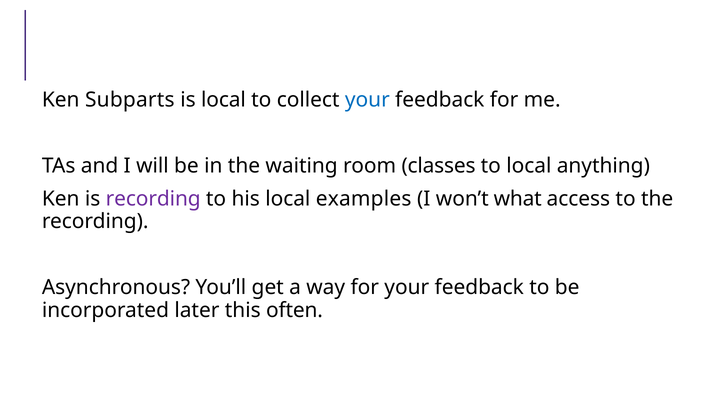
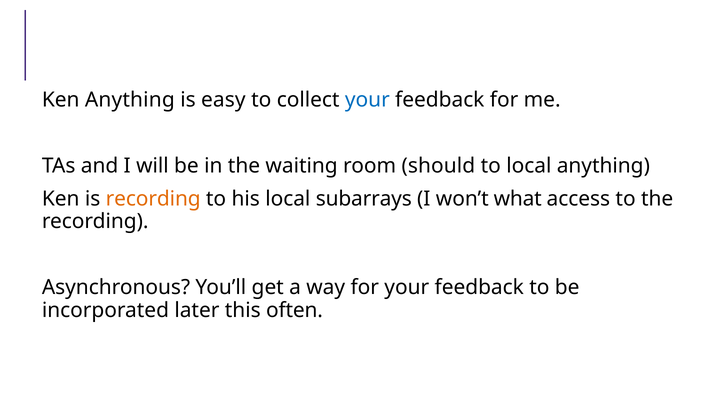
Ken Subparts: Subparts -> Anything (130, 100)
is local: local -> easy (223, 100)
classes: classes -> should (438, 166)
recording colour: purple -> orange (153, 199)
examples: examples -> subarrays (364, 199)
